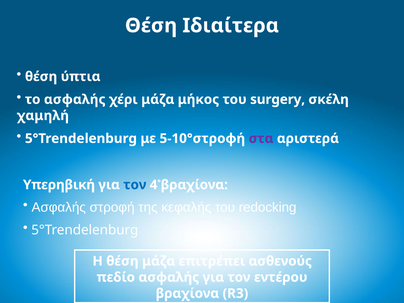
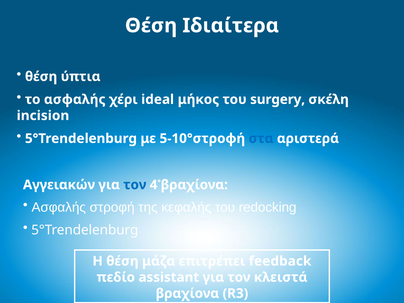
χέρι μάζα: μάζα -> ideal (158, 99)
χαμηλή: χαμηλή -> incision (43, 116)
στα colour: purple -> blue (261, 139)
Υπερηβική: Υπερηβική -> Αγγειακών (59, 185)
ασθενούς: ασθενούς -> feedback (280, 261)
πεδίο ασφαλής: ασφαλής -> assistant (169, 277)
εντέρου: εντέρου -> κλειστά (281, 277)
